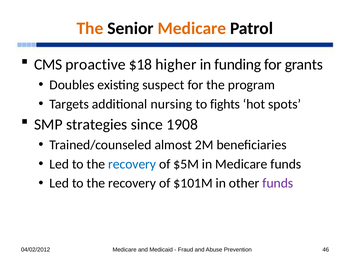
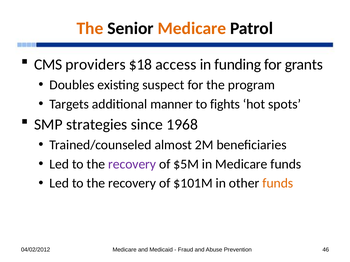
proactive: proactive -> providers (96, 65)
higher: higher -> access (176, 65)
nursing: nursing -> manner (172, 104)
1908: 1908 -> 1968 (182, 125)
recovery colour: blue -> purple (132, 164)
funds colour: purple -> orange (278, 184)
